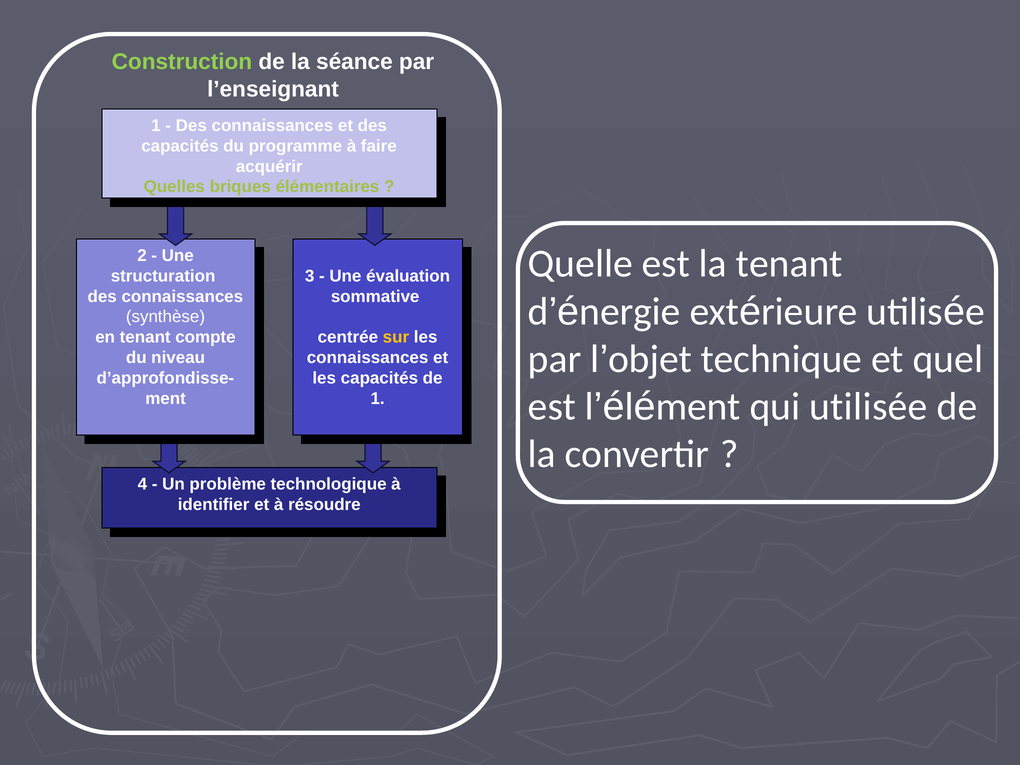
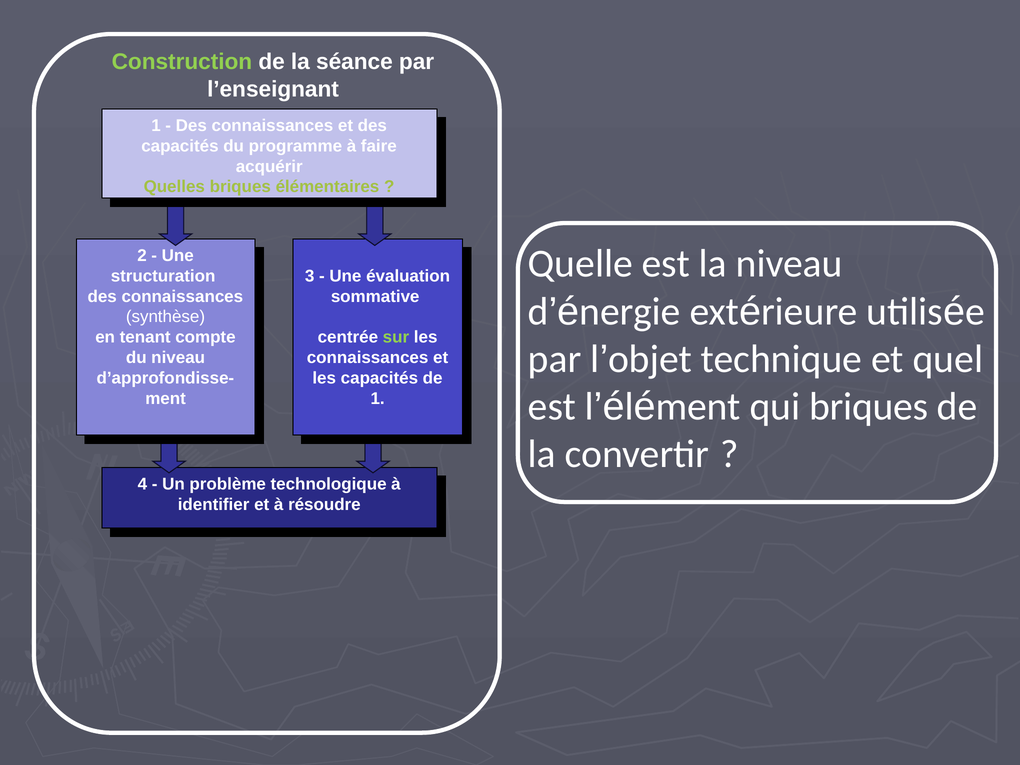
la tenant: tenant -> niveau (789, 264)
sur colour: yellow -> light green (396, 337)
qui utilisée: utilisée -> briques (869, 407)
